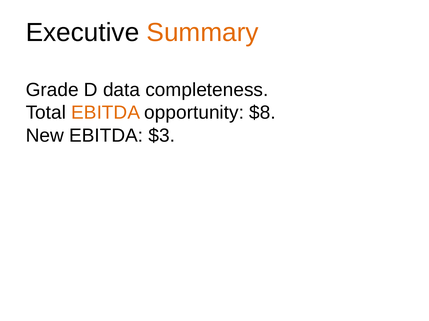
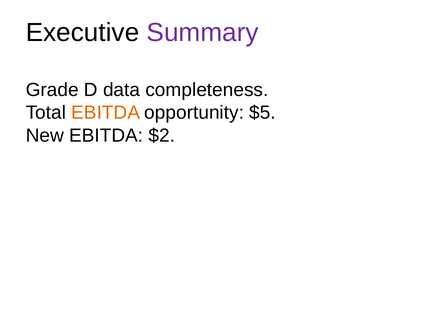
Summary colour: orange -> purple (203, 33)
$8: $8 -> $5 (263, 113)
$3: $3 -> $2 (162, 136)
